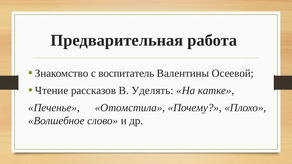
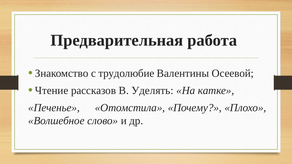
воспитатель: воспитатель -> трудолюбие (126, 73)
